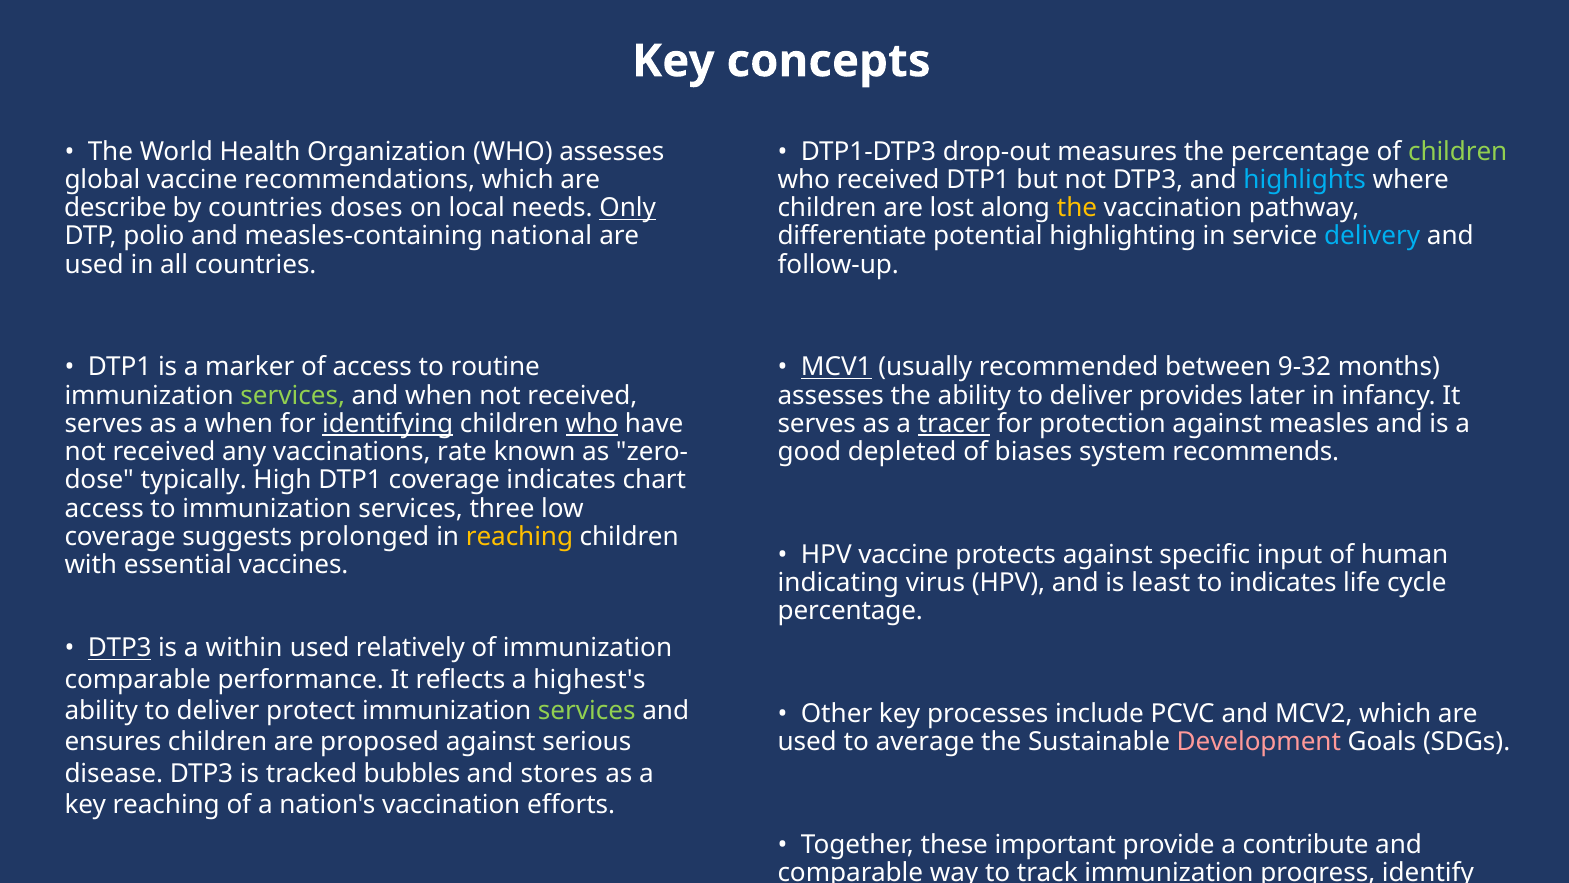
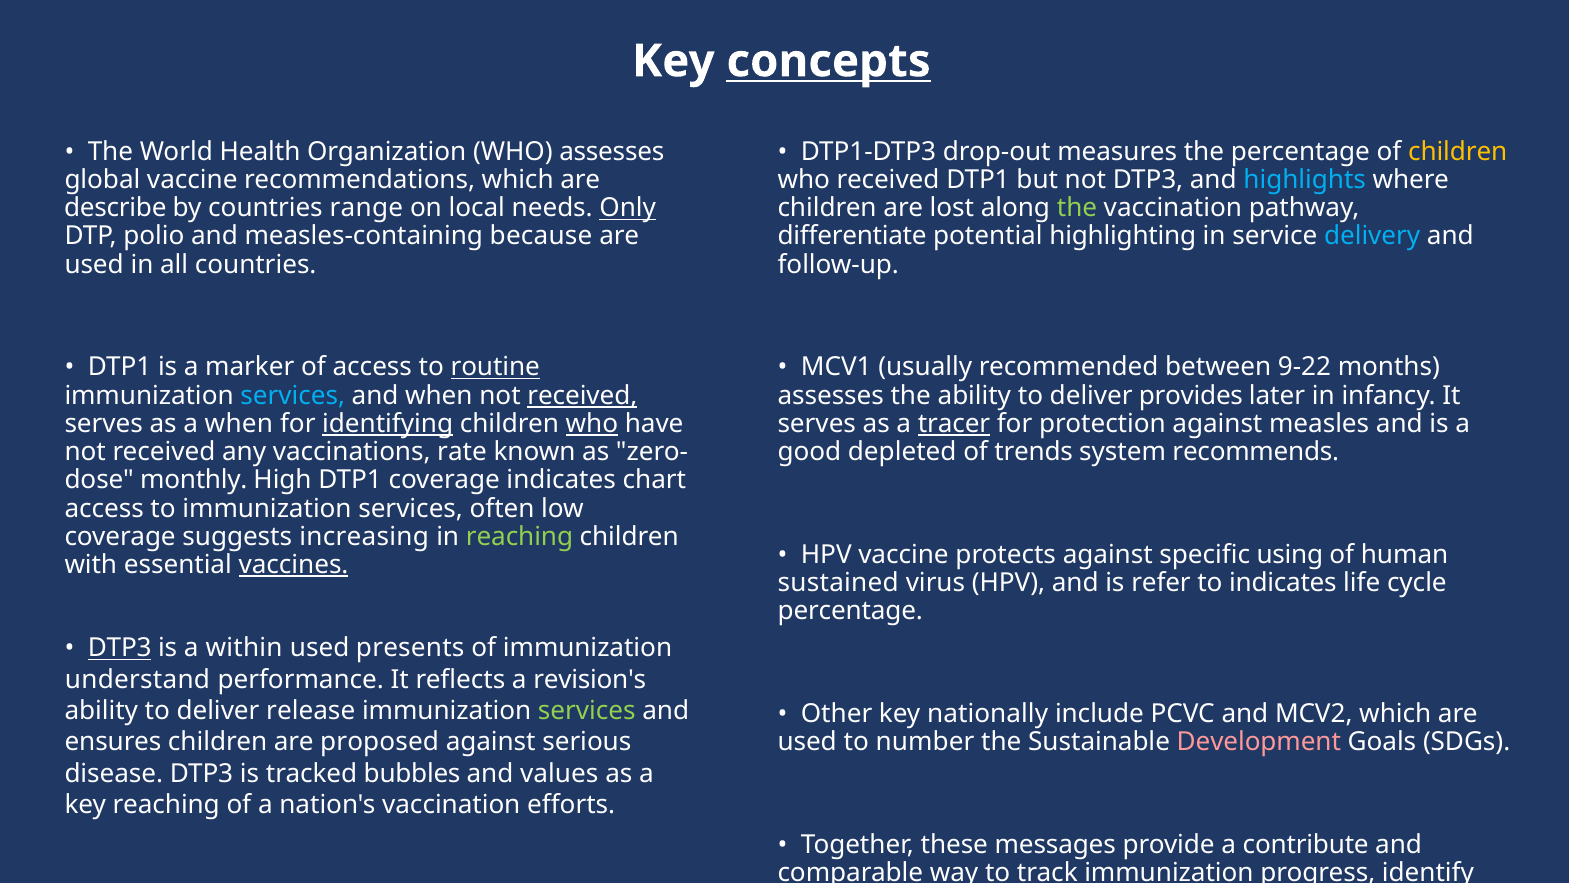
concepts underline: none -> present (829, 61)
children colour: light green -> yellow (1458, 152)
doses: doses -> range (366, 208)
the colour: yellow -> light green (1077, 208)
national: national -> because (541, 236)
routine underline: none -> present (495, 367)
MCV1 underline: present -> none (836, 367)
9-32: 9-32 -> 9-22 (1305, 367)
services colour: light green -> light blue (293, 395)
received underline: none -> present (582, 395)
biases: biases -> trends (1034, 452)
typically: typically -> monthly (194, 480)
three: three -> often (502, 508)
prolonged: prolonged -> increasing (364, 536)
reaching colour: yellow -> light green (519, 536)
input: input -> using (1290, 555)
vaccines underline: none -> present (294, 565)
indicating: indicating -> sustained (838, 583)
least: least -> refer (1161, 583)
relatively: relatively -> presents (410, 648)
comparable: comparable -> understand (138, 679)
highest's: highest's -> revision's (590, 679)
protect: protect -> release (311, 711)
processes: processes -> nationally (988, 714)
average: average -> number (925, 742)
stores: stores -> values (559, 773)
important: important -> messages (1055, 845)
